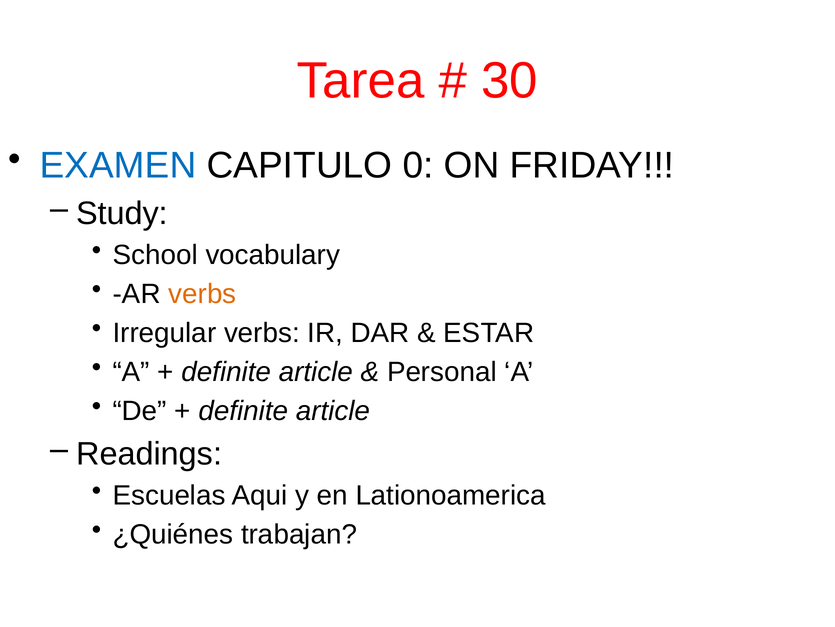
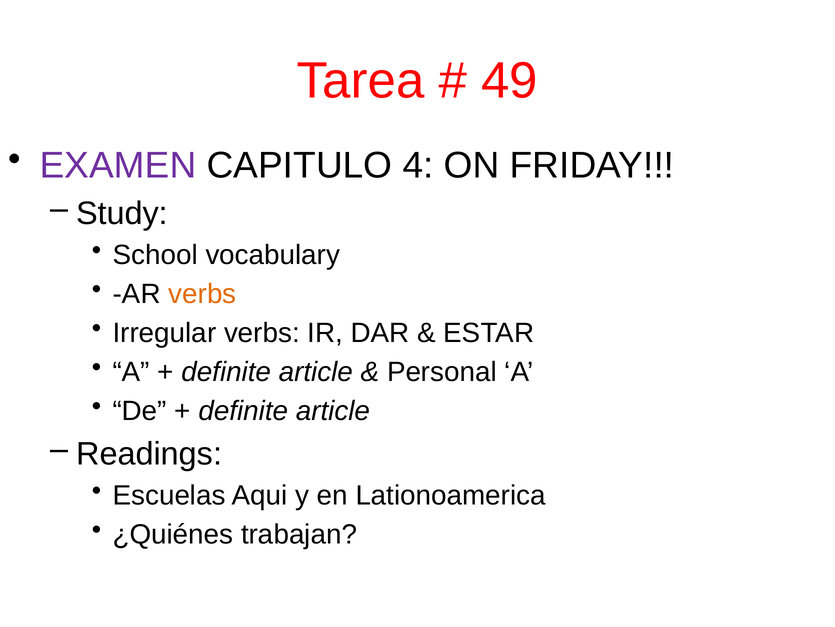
30: 30 -> 49 (509, 81)
EXAMEN colour: blue -> purple (118, 165)
0: 0 -> 4 (418, 165)
